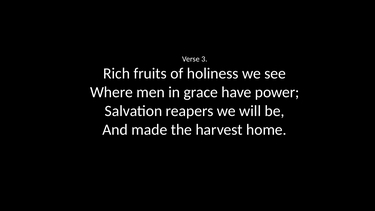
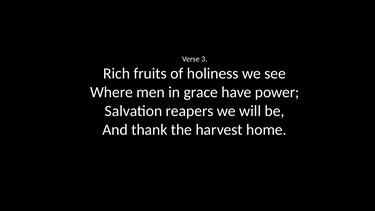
made: made -> thank (149, 130)
